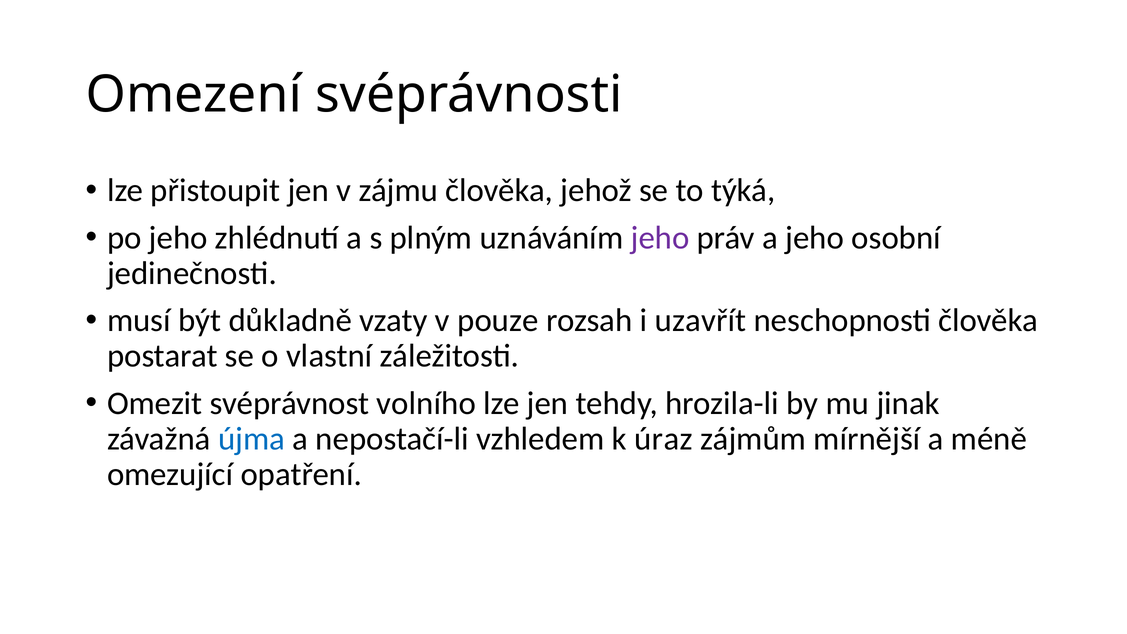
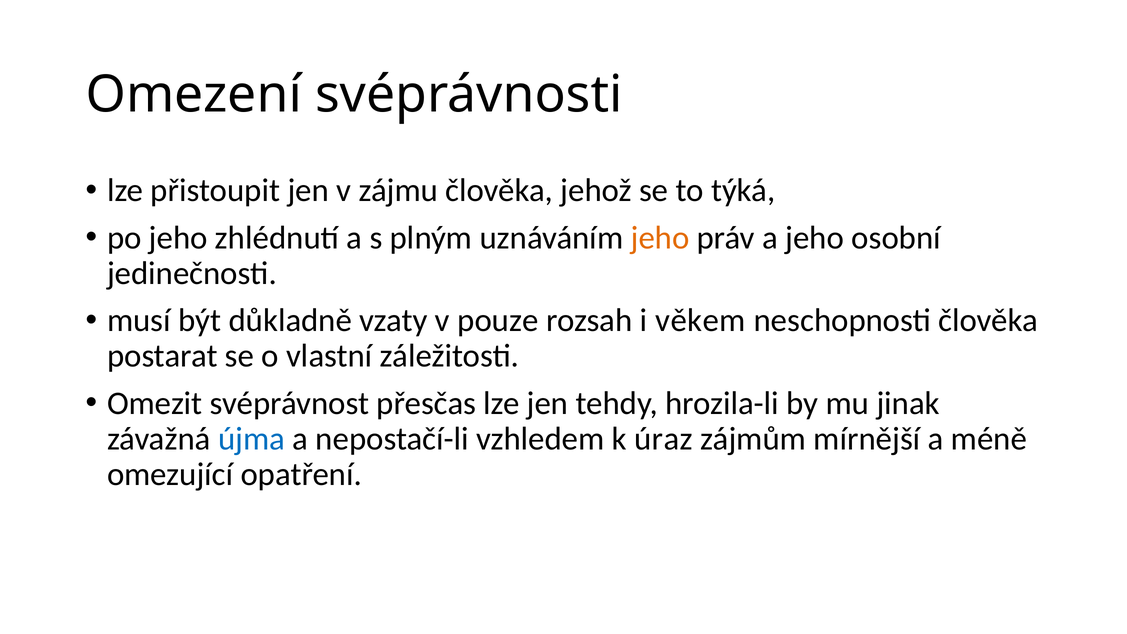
jeho colour: purple -> orange (660, 238)
uzavřít: uzavřít -> věkem (700, 321)
volního: volního -> přesčas (426, 403)
